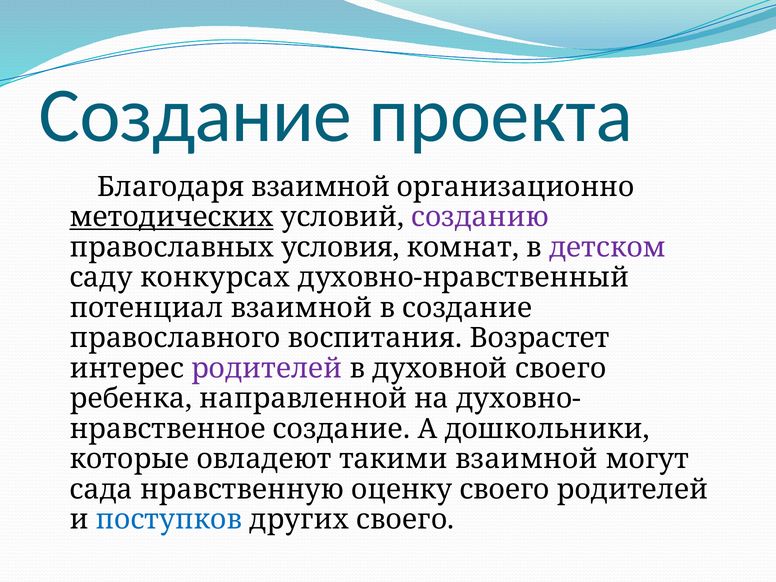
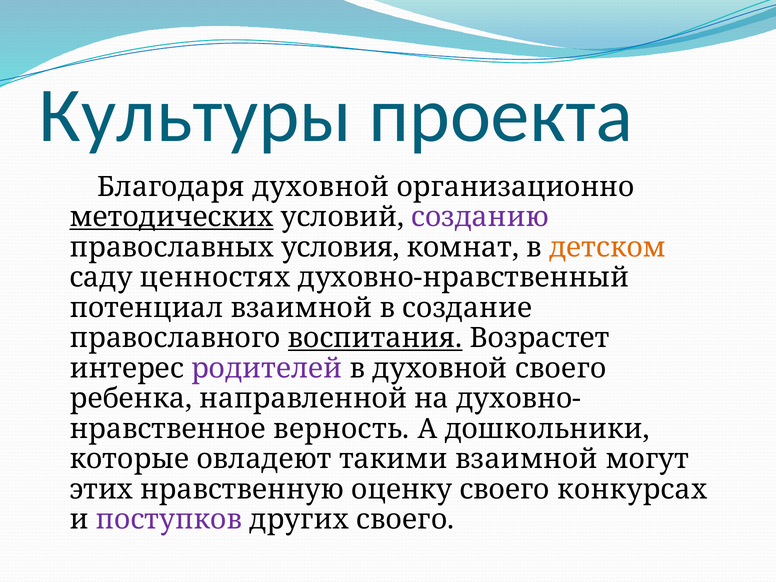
Создание: Создание -> Культуры (195, 116)
Благодаря взаимной: взаимной -> духовной (321, 187)
детском colour: purple -> orange (608, 247)
конкурсах: конкурсах -> ценностях (215, 278)
воспитания underline: none -> present (375, 338)
создание: создание -> верность (341, 429)
сада: сада -> этих (101, 489)
своего родителей: родителей -> конкурсах (632, 489)
поступков colour: blue -> purple (169, 520)
